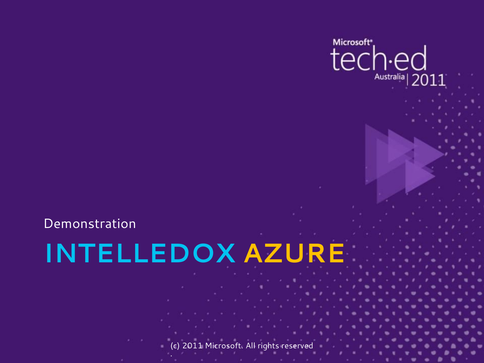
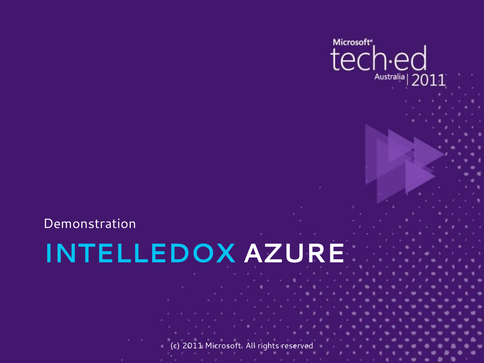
AZURE colour: yellow -> white (294, 254)
